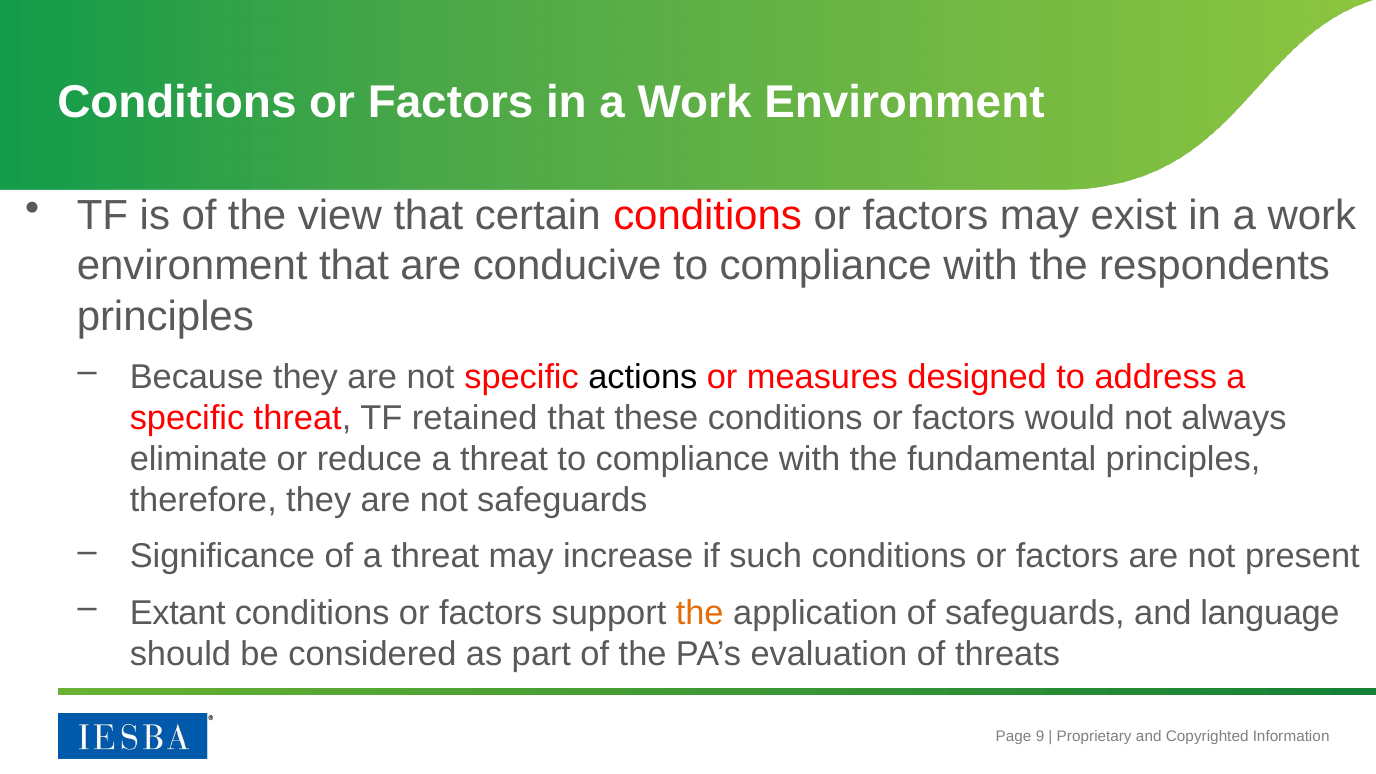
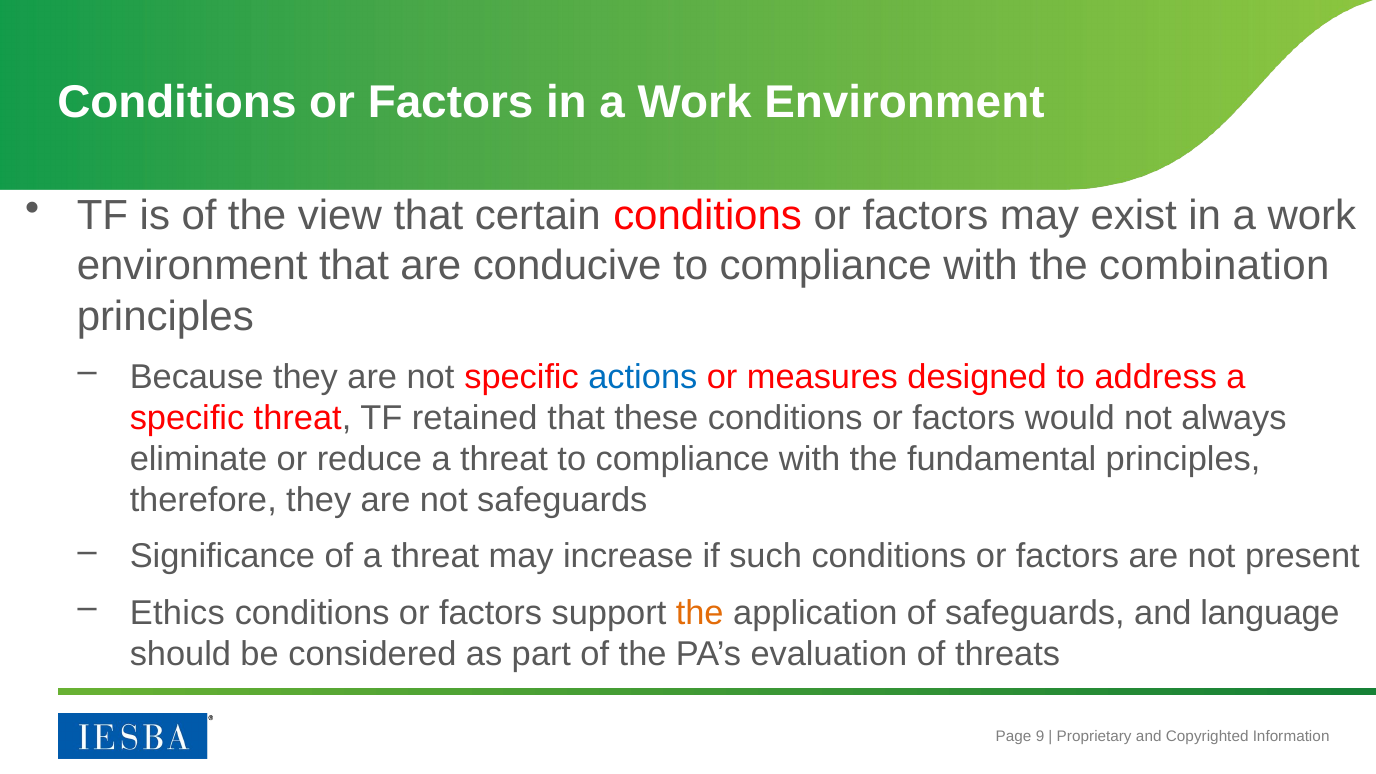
respondents: respondents -> combination (1214, 266)
actions colour: black -> blue (643, 377)
Extant: Extant -> Ethics (177, 613)
